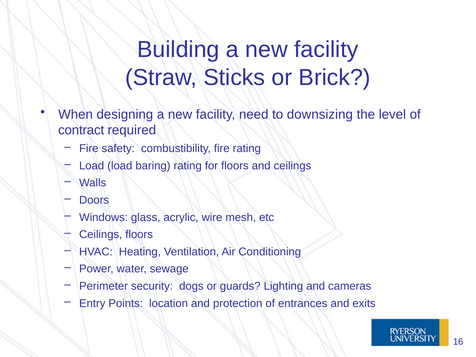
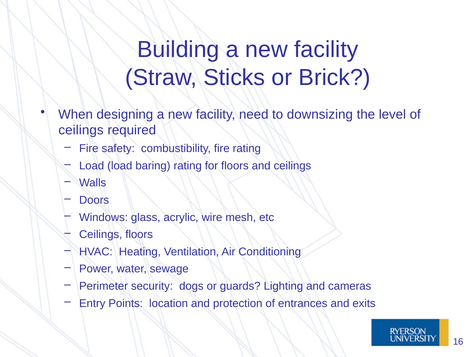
contract: contract -> ceilings (81, 130)
